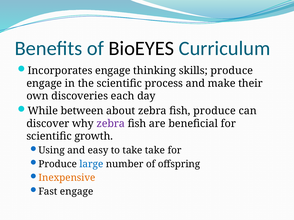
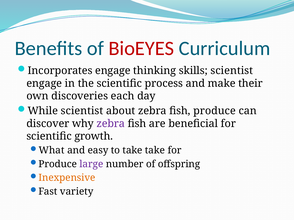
BioEYES colour: black -> red (141, 49)
skills produce: produce -> scientist (232, 71)
While between: between -> scientist (82, 111)
Using: Using -> What (52, 151)
large colour: blue -> purple (91, 164)
Fast engage: engage -> variety (77, 192)
